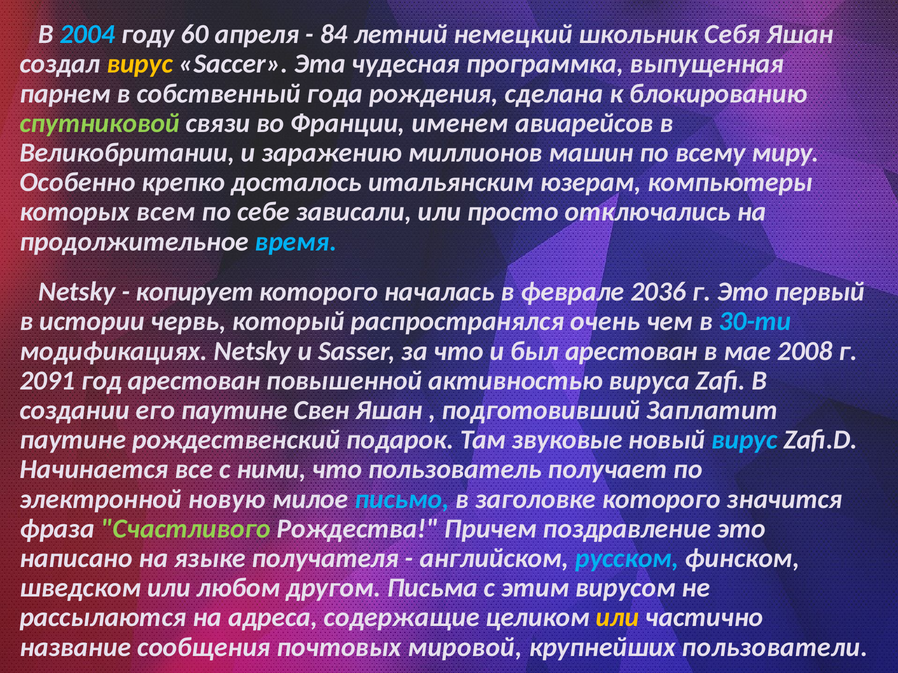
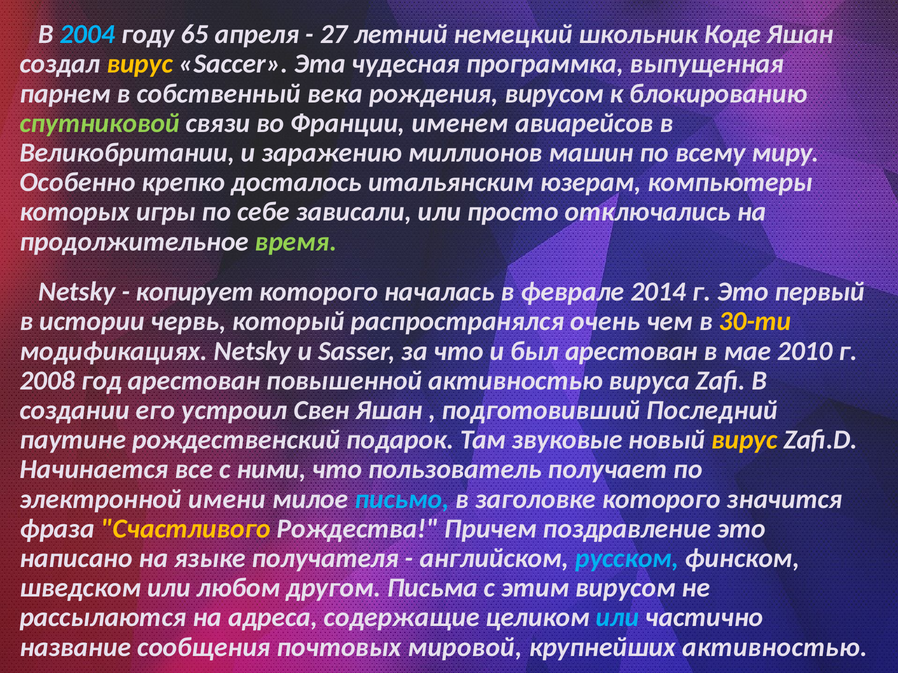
60: 60 -> 65 (195, 34)
84: 84 -> 27 (334, 34)
Себя: Себя -> Коде (733, 34)
года: года -> века (335, 94)
рождения сделана: сделана -> вирусом (554, 94)
всем: всем -> игры (166, 212)
время colour: light blue -> light green (296, 242)
2036: 2036 -> 2014 (658, 292)
30-ти colour: light blue -> yellow (755, 322)
2008: 2008 -> 2010 (805, 351)
2091: 2091 -> 2008 (47, 381)
его паутине: паутине -> устроил (234, 410)
Заплатит: Заплатит -> Последний (712, 410)
вирус colour: light blue -> yellow (744, 440)
новую: новую -> имени (227, 499)
Счастливого colour: light green -> yellow (186, 529)
или colour: yellow -> light blue (617, 618)
крупнейших пользователи: пользователи -> активностью (775, 648)
